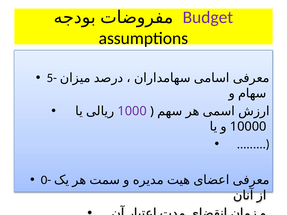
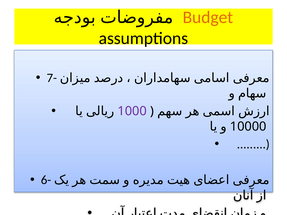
Budget colour: purple -> orange (208, 17)
5-: 5- -> 7- (52, 78)
0-: 0- -> 6- (46, 180)
